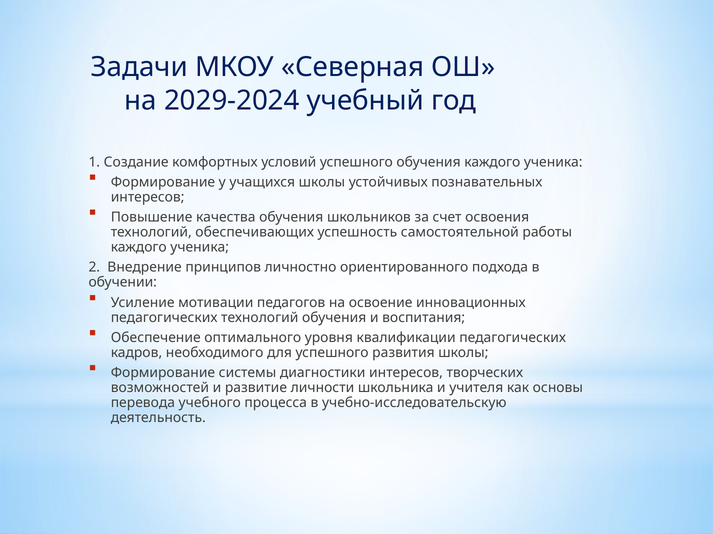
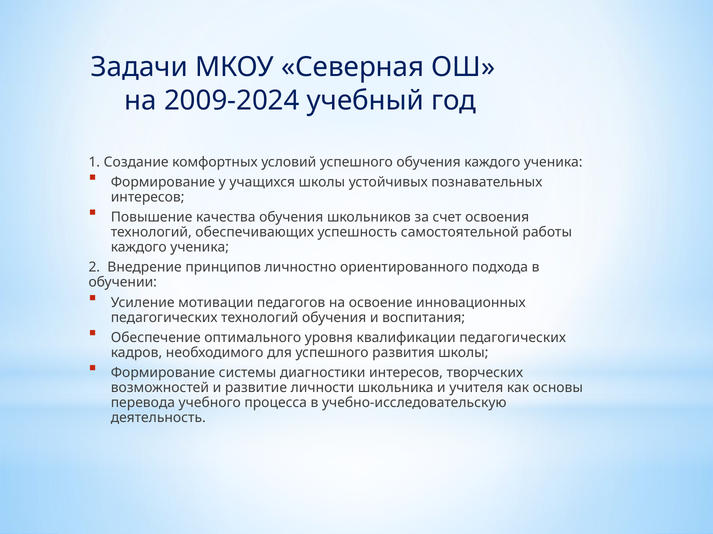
2029-2024: 2029-2024 -> 2009-2024 (232, 101)
